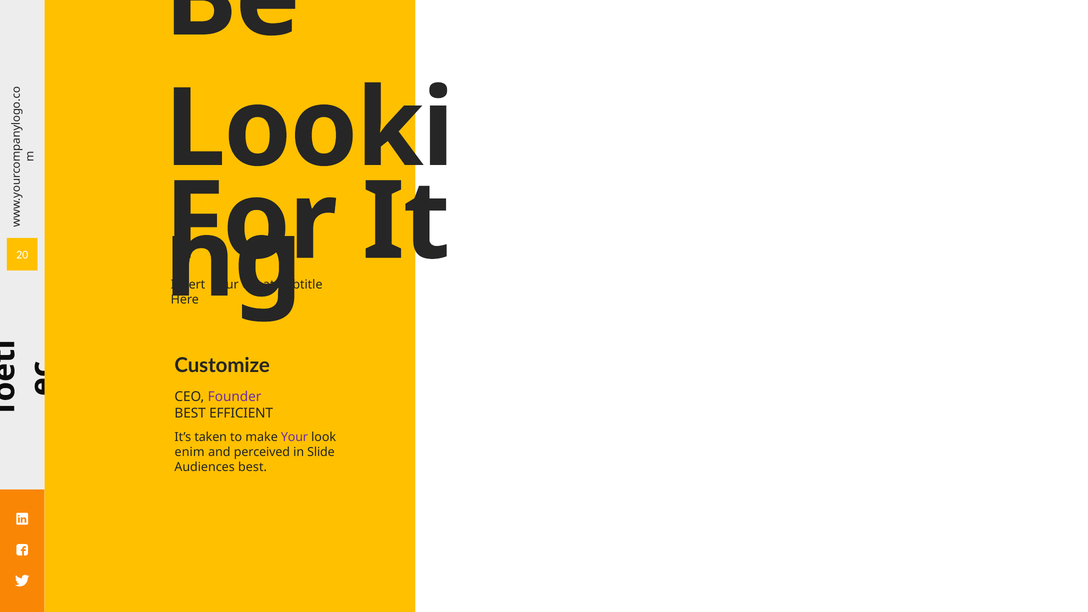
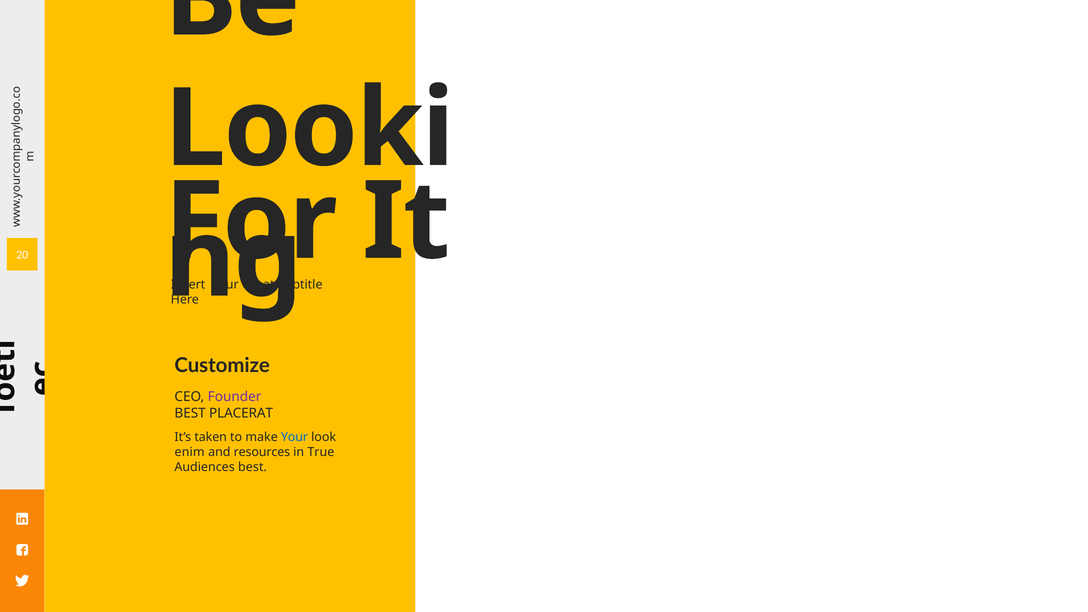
EFFICIENT: EFFICIENT -> PLACERAT (241, 413)
Your colour: purple -> blue (294, 437)
perceived: perceived -> resources (262, 452)
Slide: Slide -> True (321, 452)
